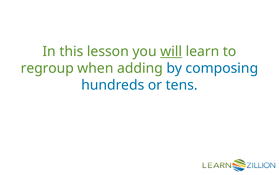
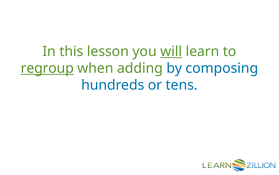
regroup underline: none -> present (47, 68)
